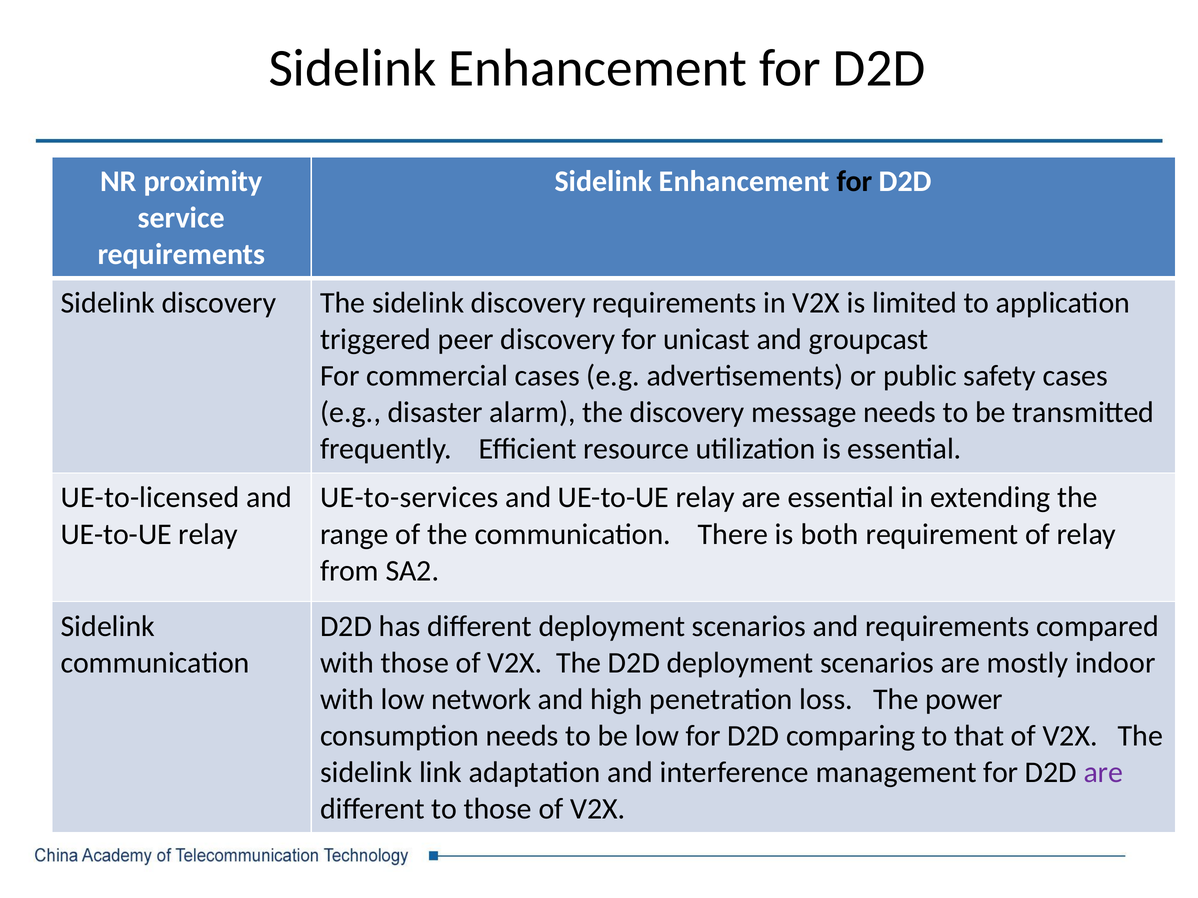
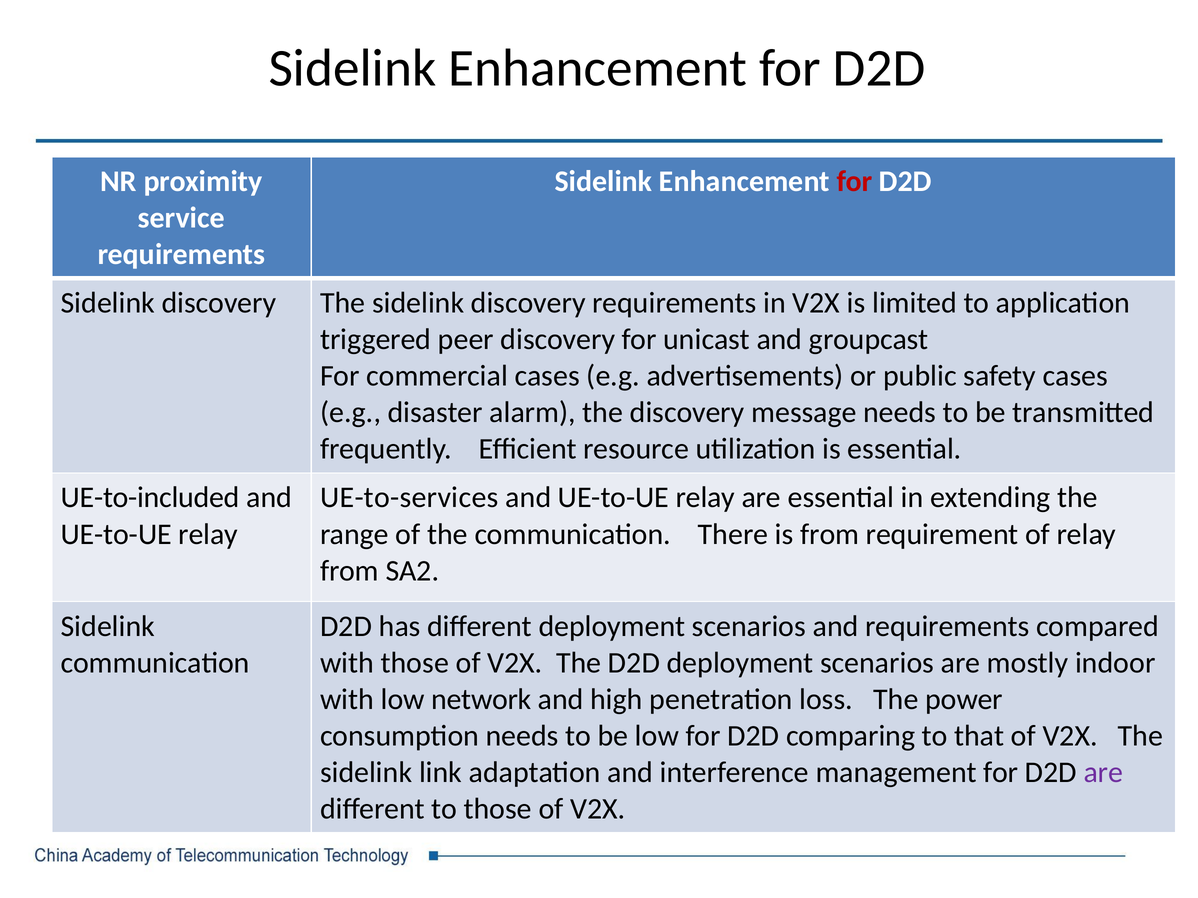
for colour: black -> red (854, 181)
UE-to-licensed: UE-to-licensed -> UE-to-included (150, 498)
is both: both -> from (830, 534)
